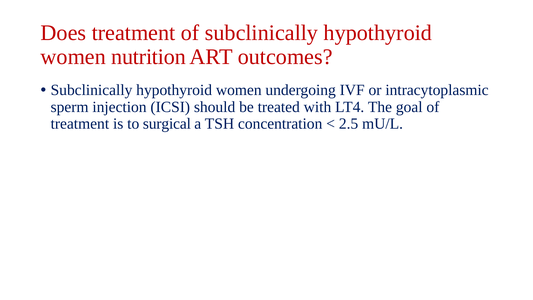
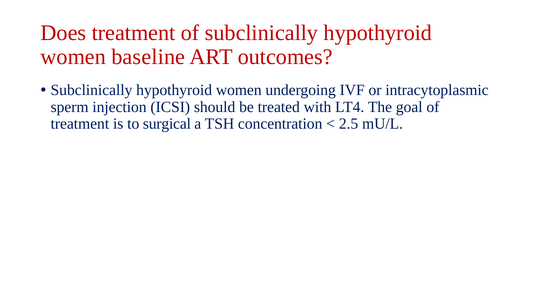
nutrition: nutrition -> baseline (148, 57)
